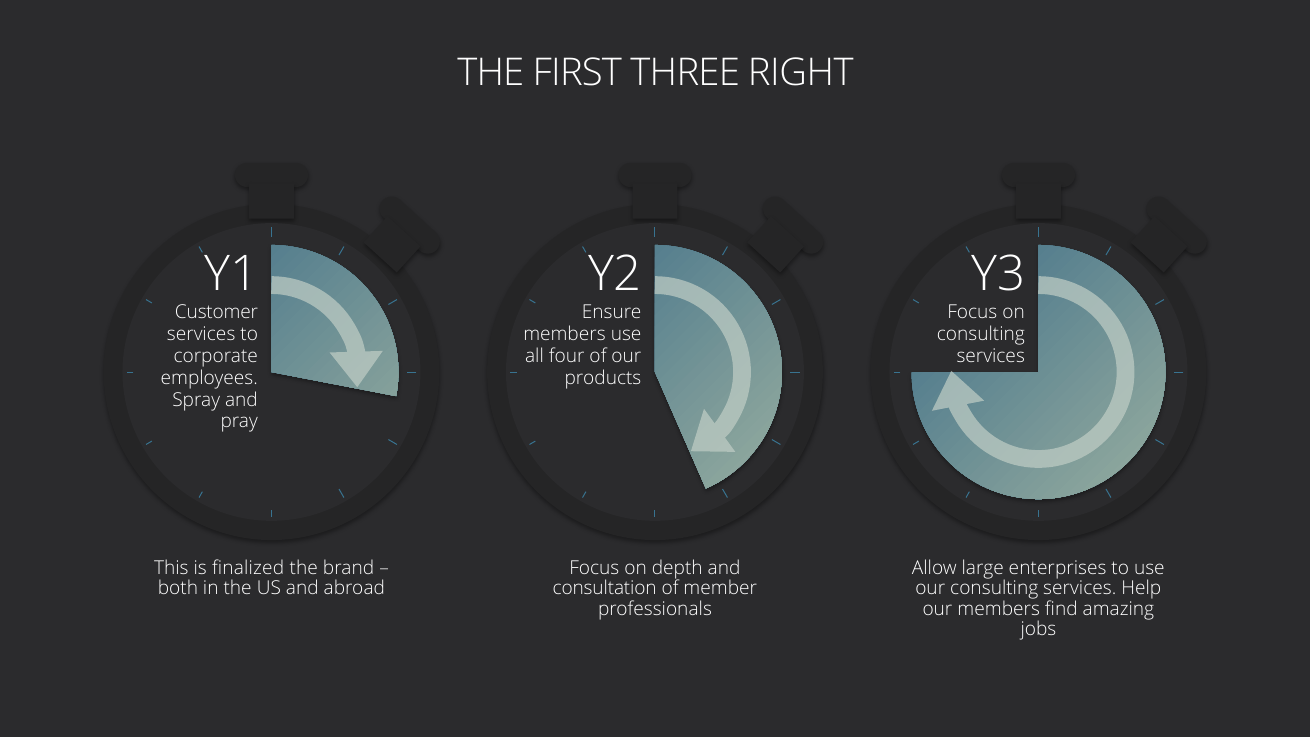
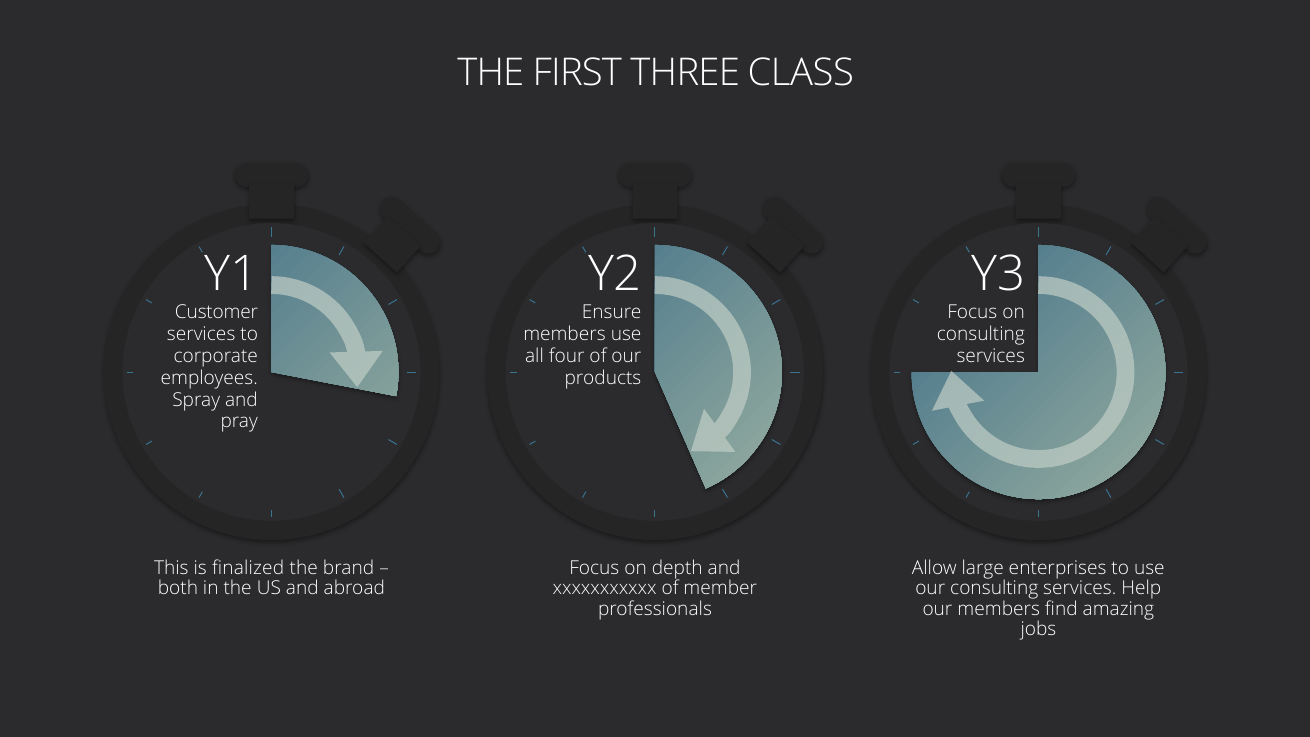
RIGHT: RIGHT -> CLASS (801, 73)
consultation: consultation -> xxxxxxxxxxx (605, 588)
